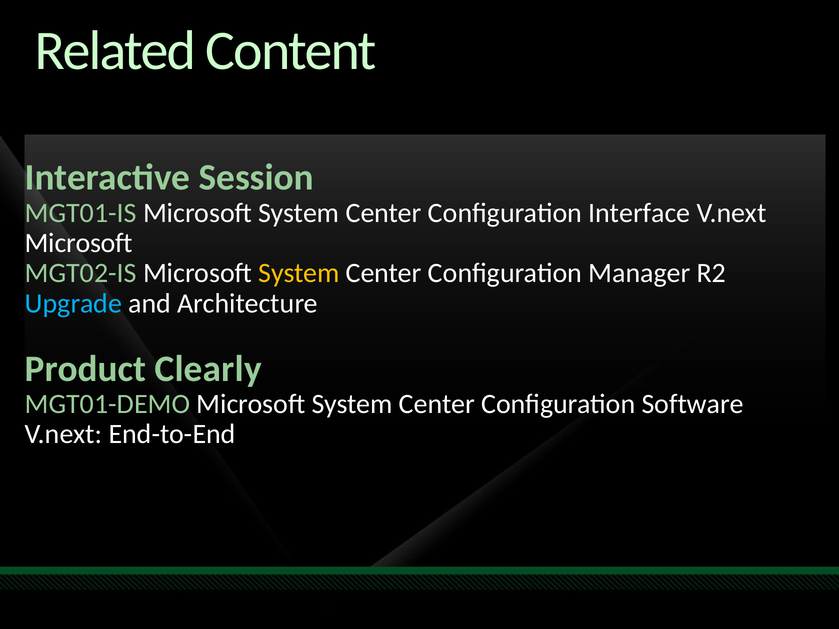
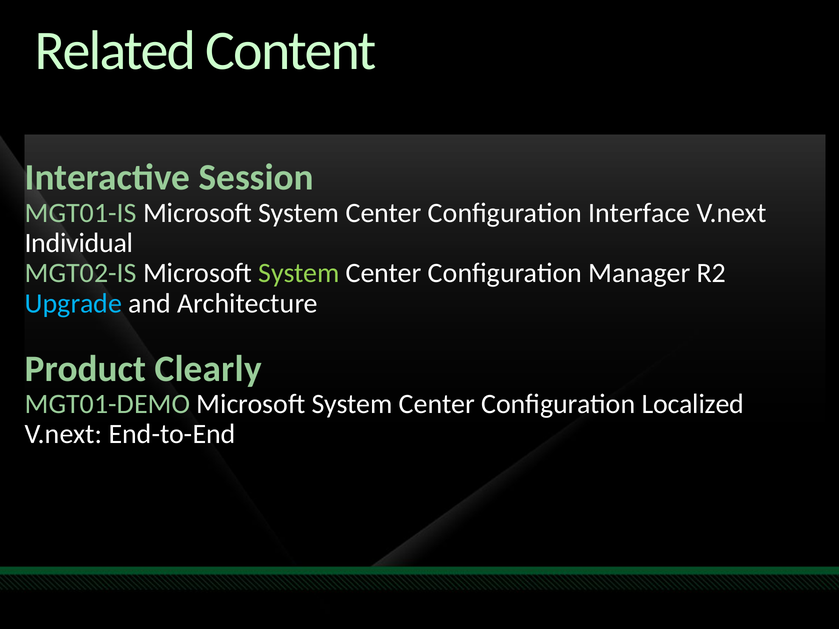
Microsoft: Microsoft -> Individual (79, 243)
System colour: yellow -> light green (299, 273)
Software: Software -> Localized (693, 404)
